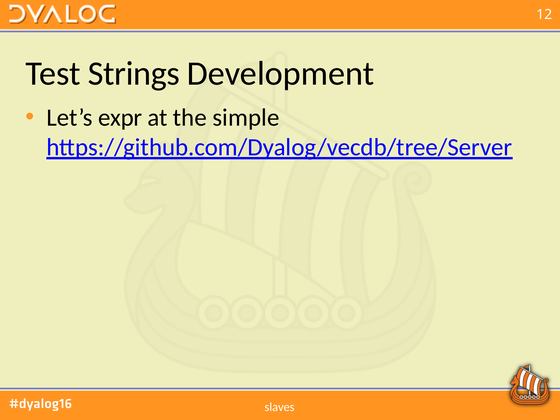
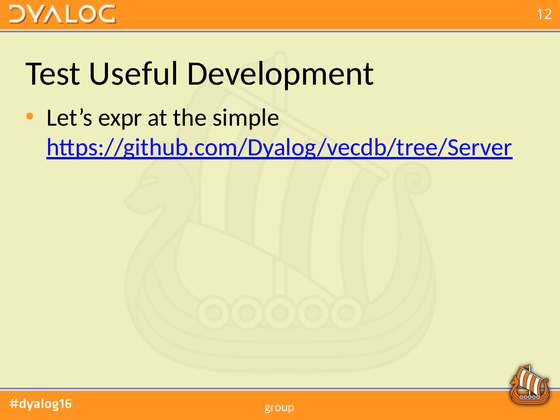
Strings: Strings -> Useful (134, 73)
slaves: slaves -> group (279, 407)
